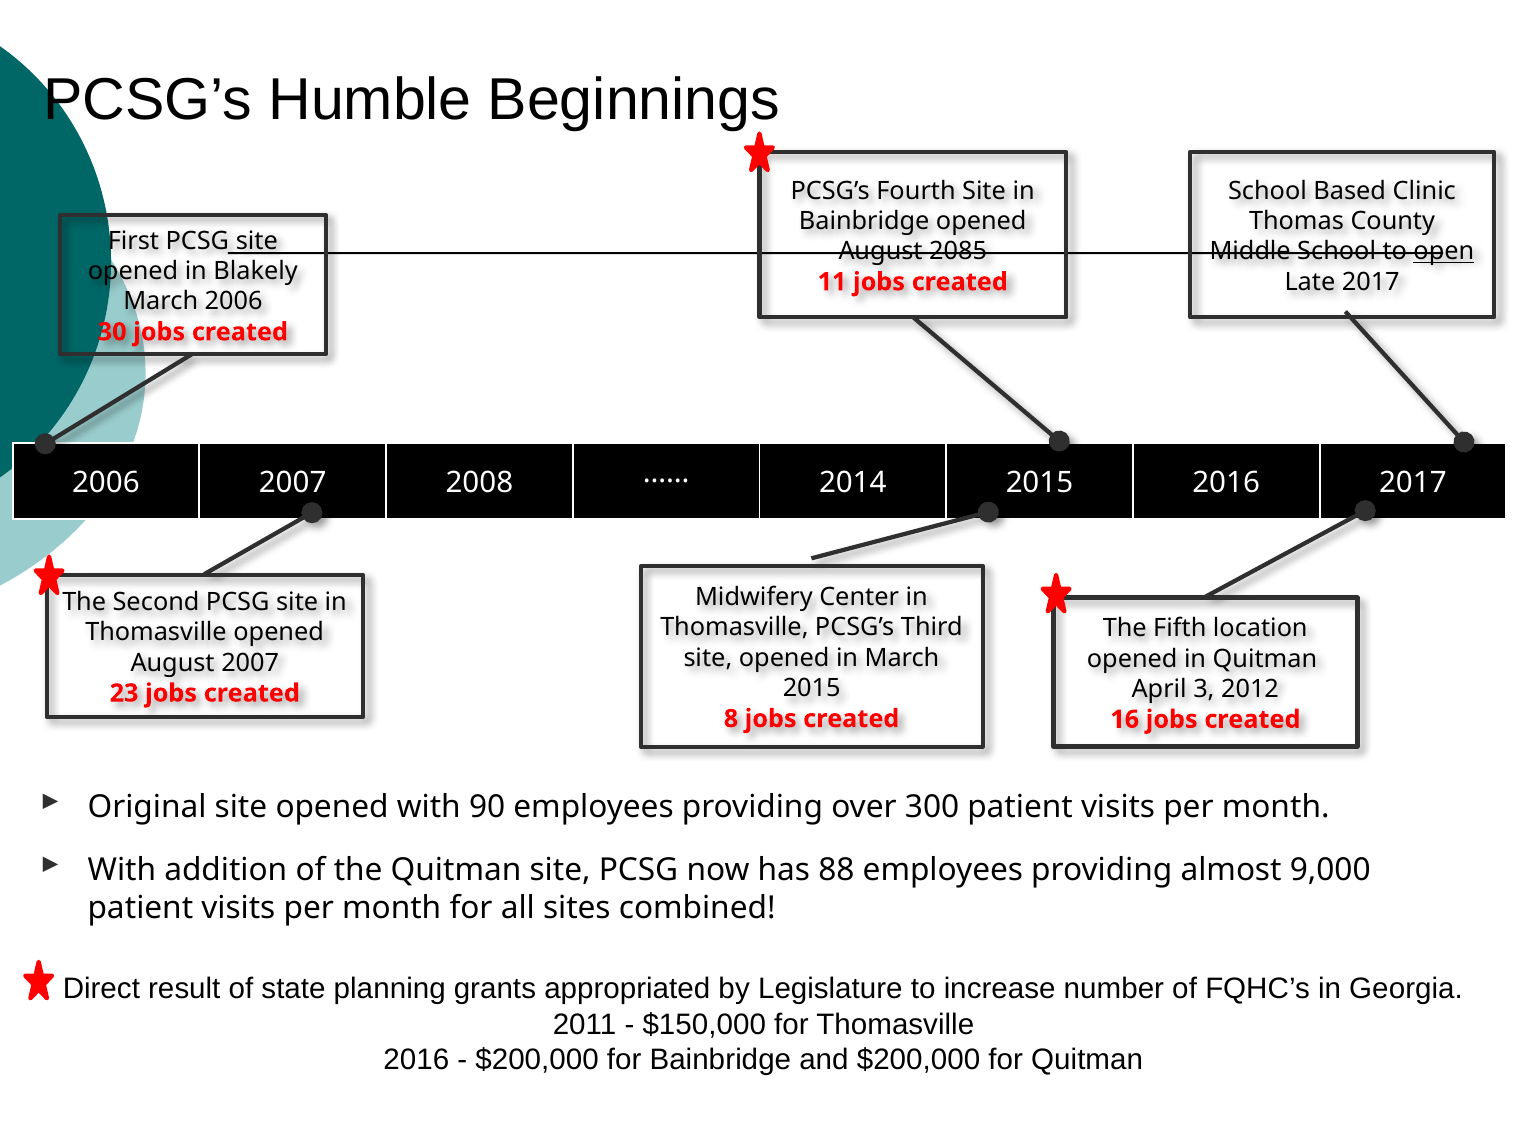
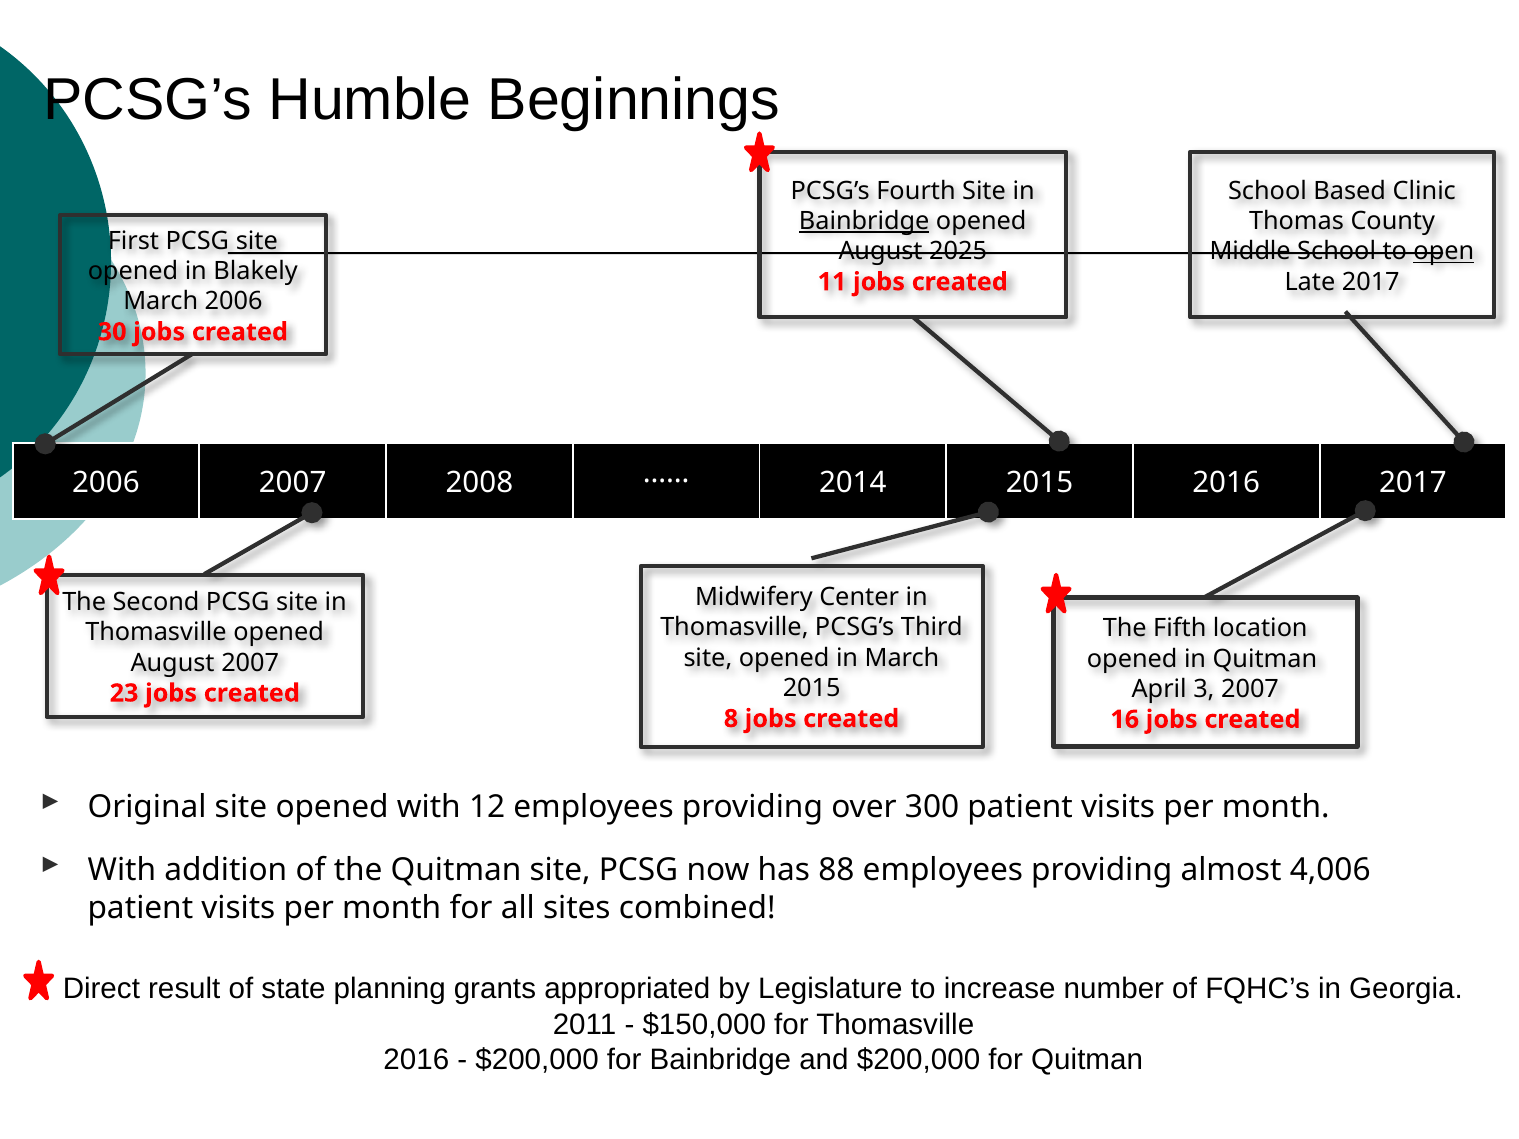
Bainbridge underline: none -> present (864, 221)
2085: 2085 -> 2025 (958, 252)
3 2012: 2012 -> 2007 (1250, 689)
90: 90 -> 12 (487, 807)
9,000: 9,000 -> 4,006 (1330, 871)
